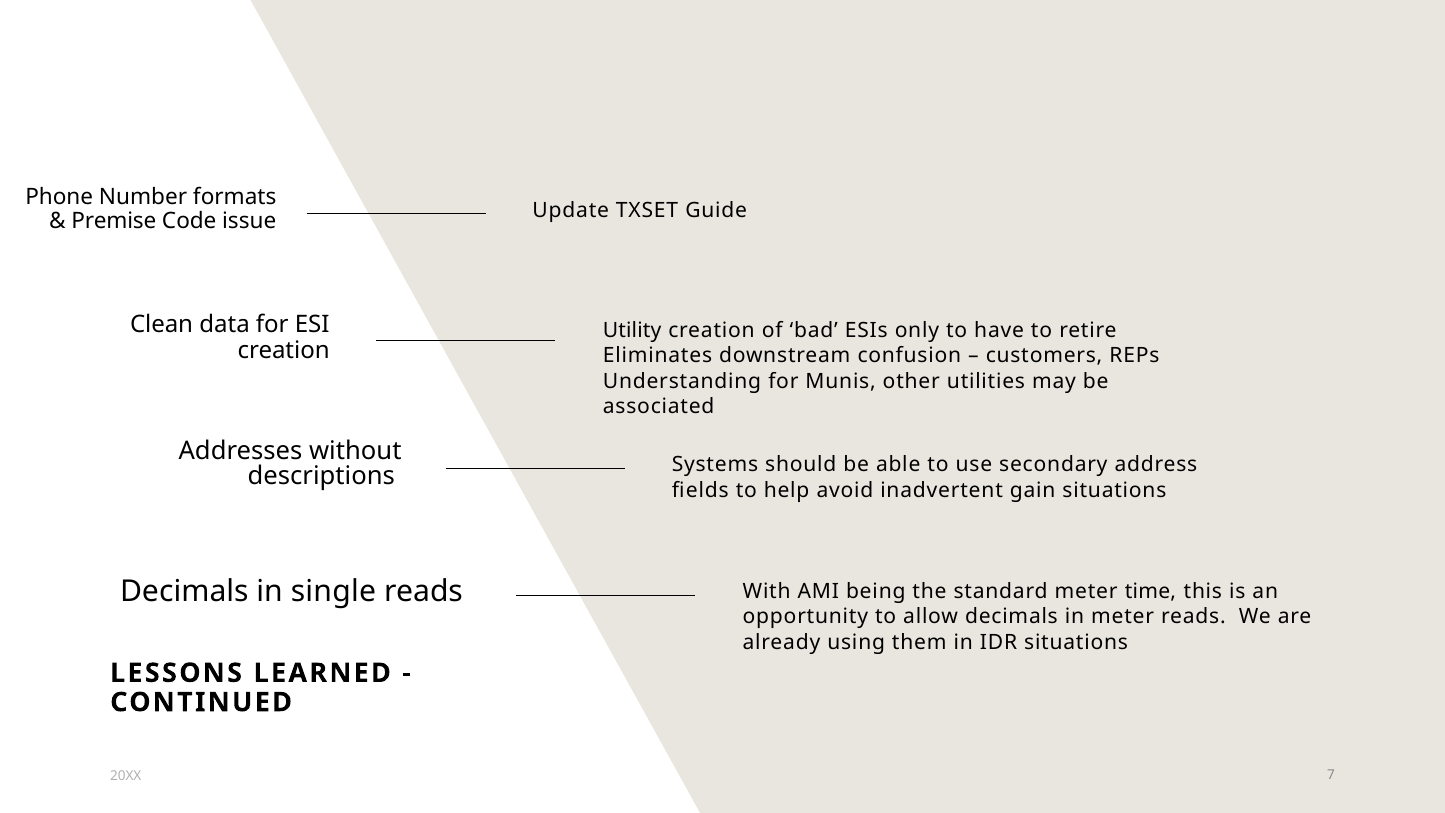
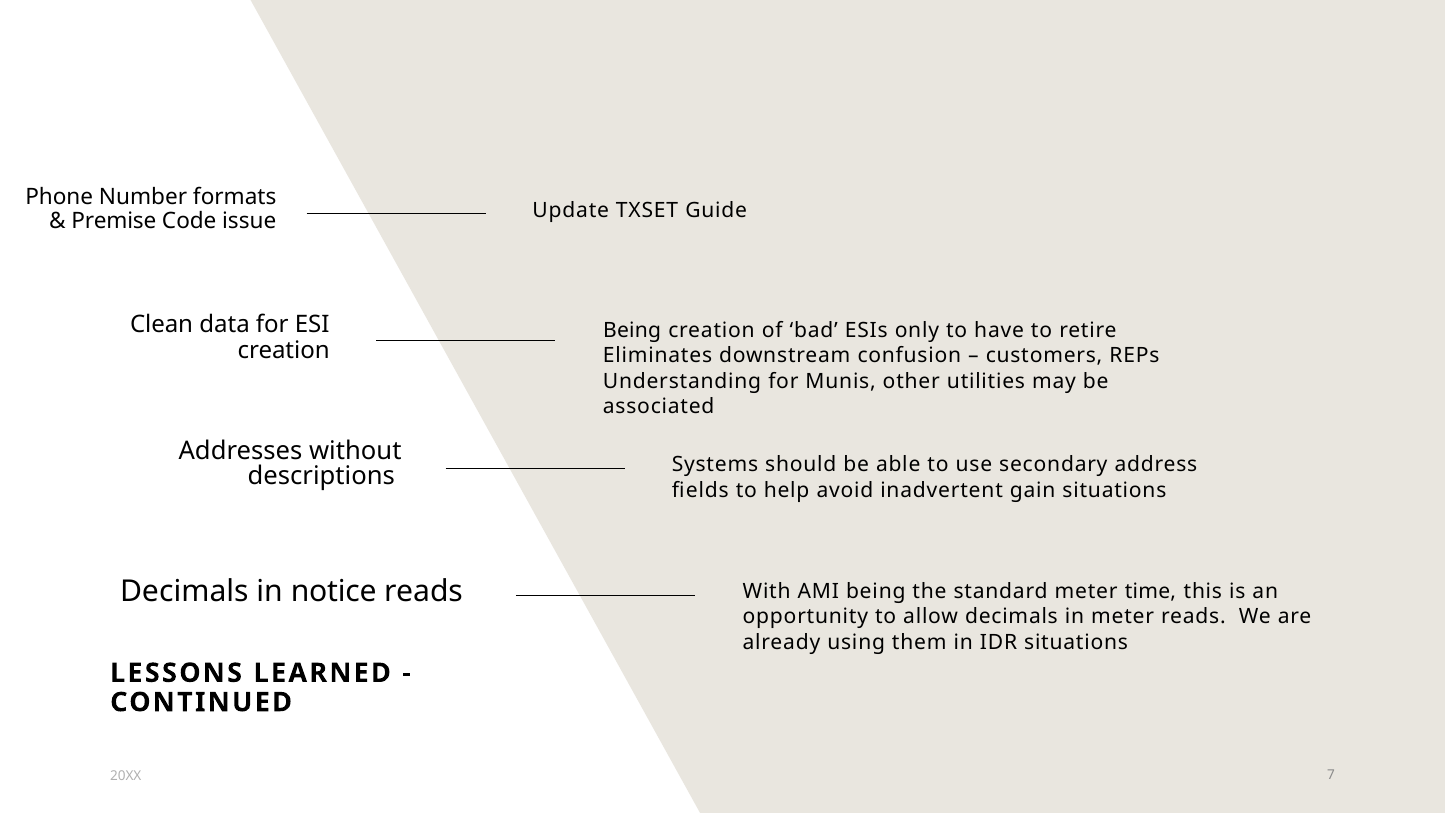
Utility: Utility -> Being (632, 331)
single: single -> notice (334, 592)
